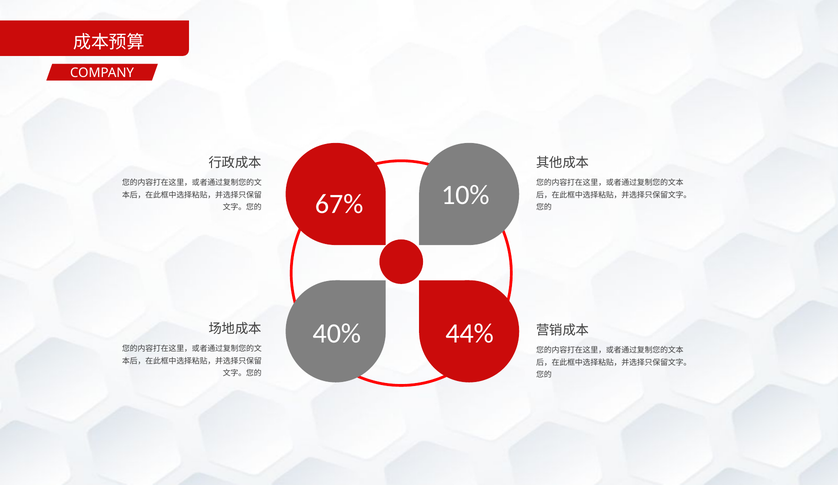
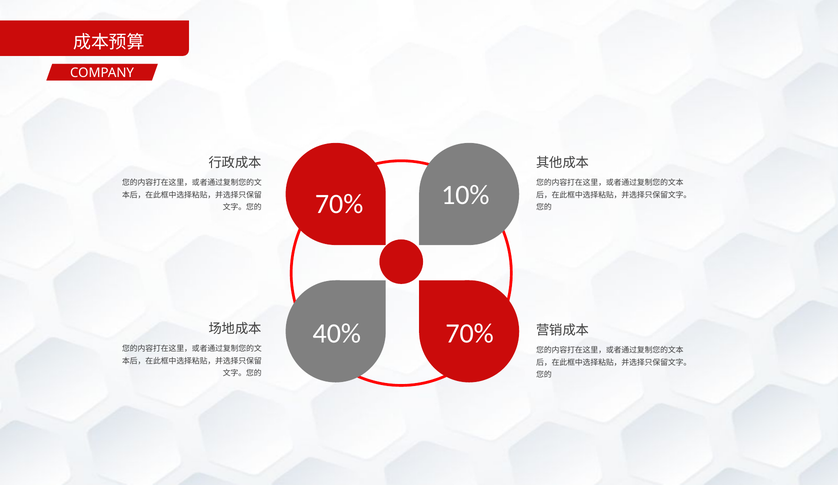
67%: 67% -> 70% (339, 204)
44%: 44% -> 70% (470, 334)
